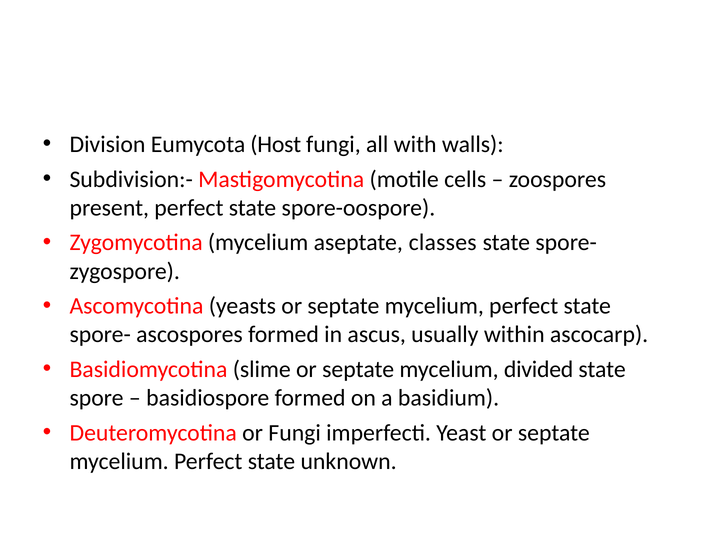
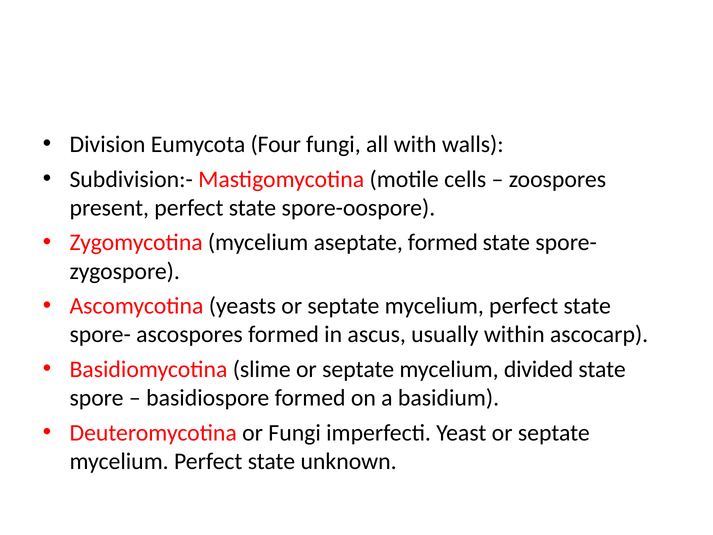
Host: Host -> Four (276, 144)
aseptate classes: classes -> formed (443, 243)
